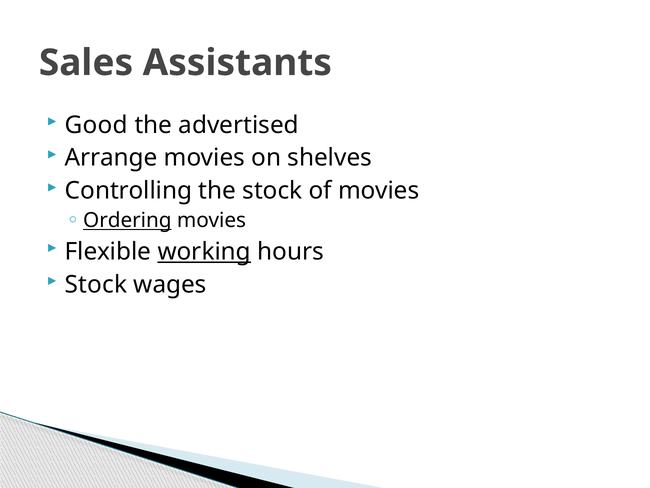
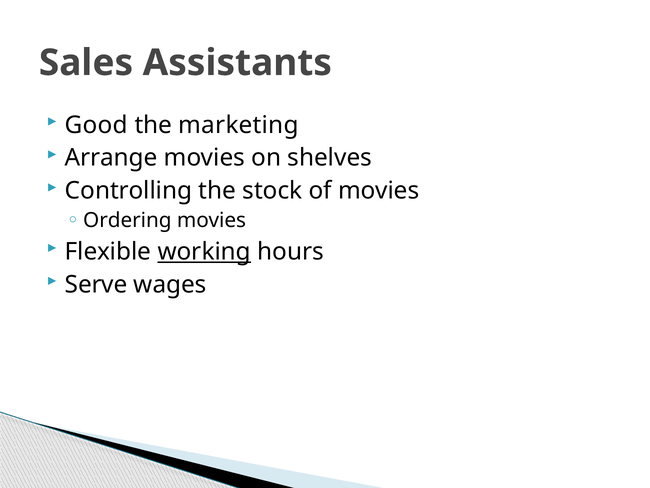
advertised: advertised -> marketing (238, 125)
Ordering underline: present -> none (127, 220)
Stock: Stock -> Serve (96, 284)
